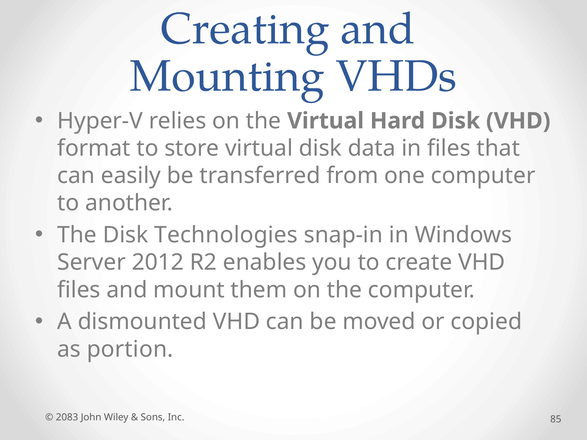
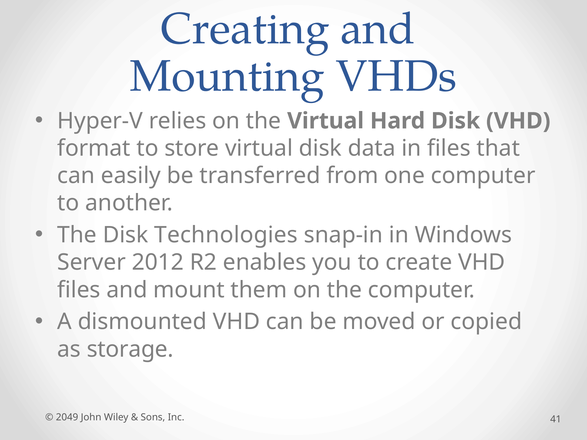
portion: portion -> storage (130, 349)
2083: 2083 -> 2049 (67, 418)
85: 85 -> 41 (556, 420)
